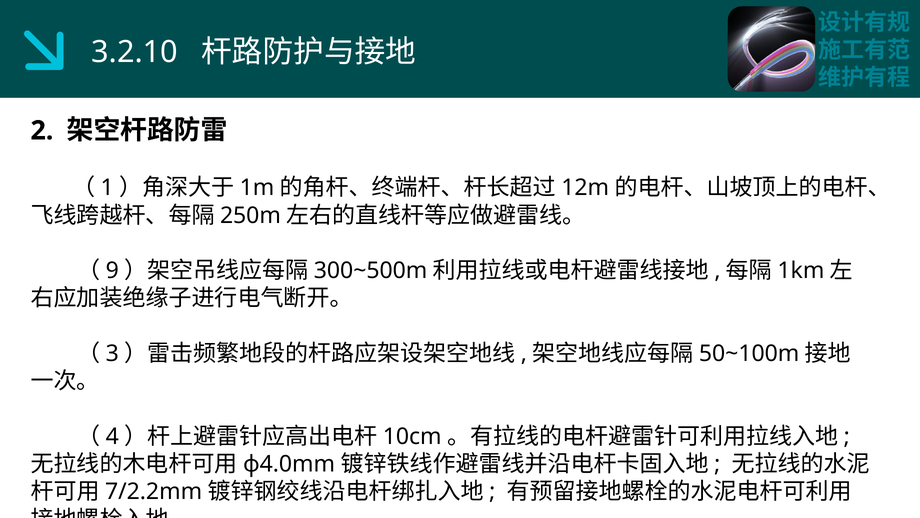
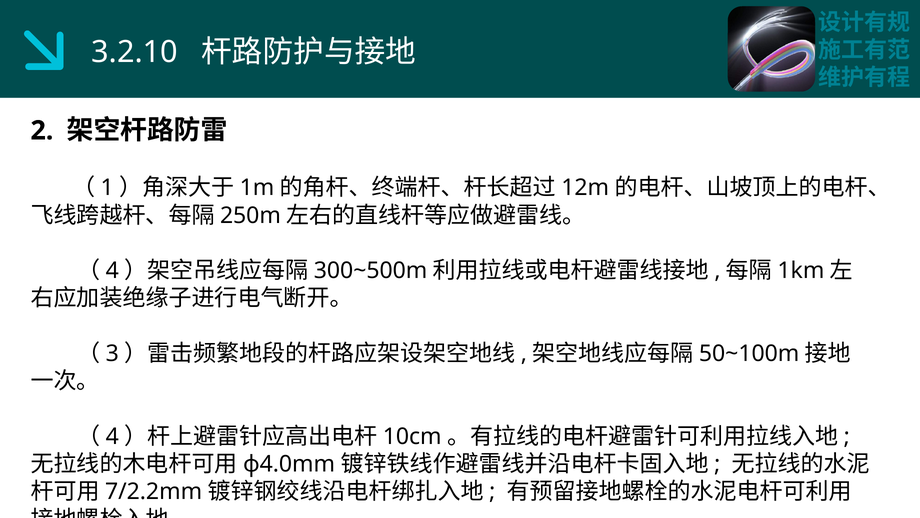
9: 9 -> 4 (112, 270)
